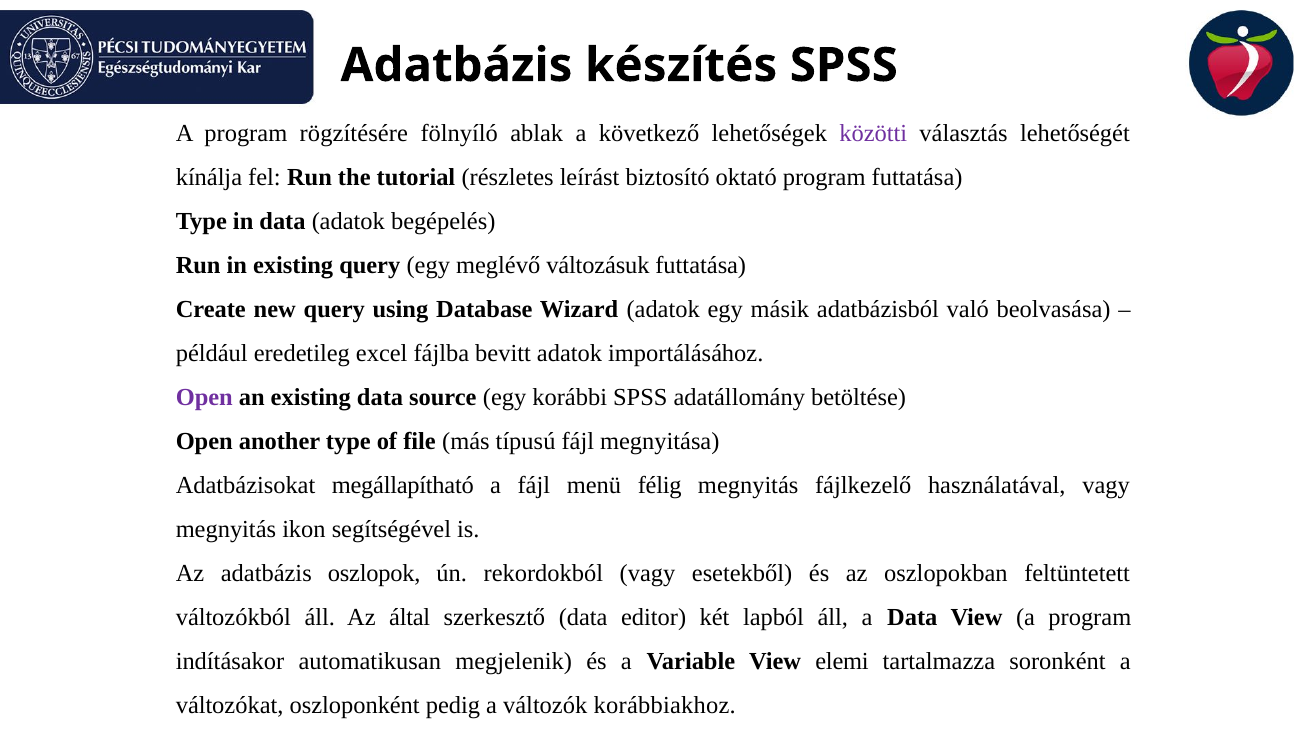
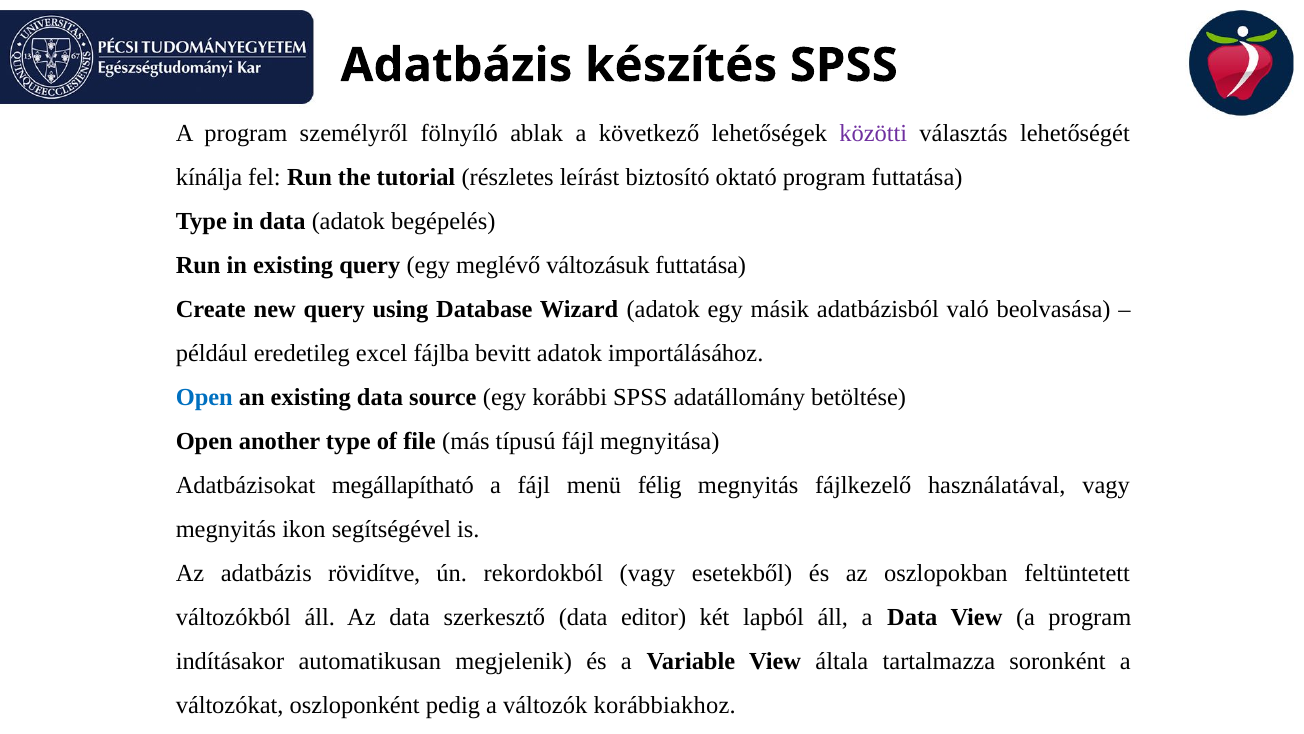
rögzítésére: rögzítésére -> személyről (354, 133)
Open colour: purple -> blue (204, 397)
oszlopok: oszlopok -> rövidítve (374, 573)
Az által: által -> data (410, 617)
elemi: elemi -> általa (842, 661)
